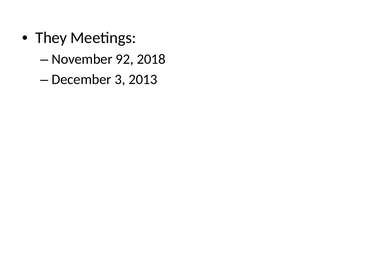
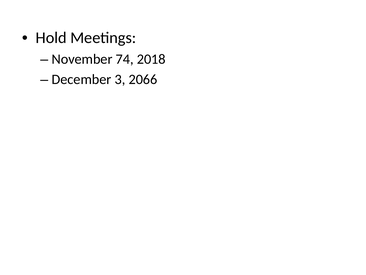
They: They -> Hold (51, 38)
92: 92 -> 74 (125, 59)
2013: 2013 -> 2066 (143, 79)
